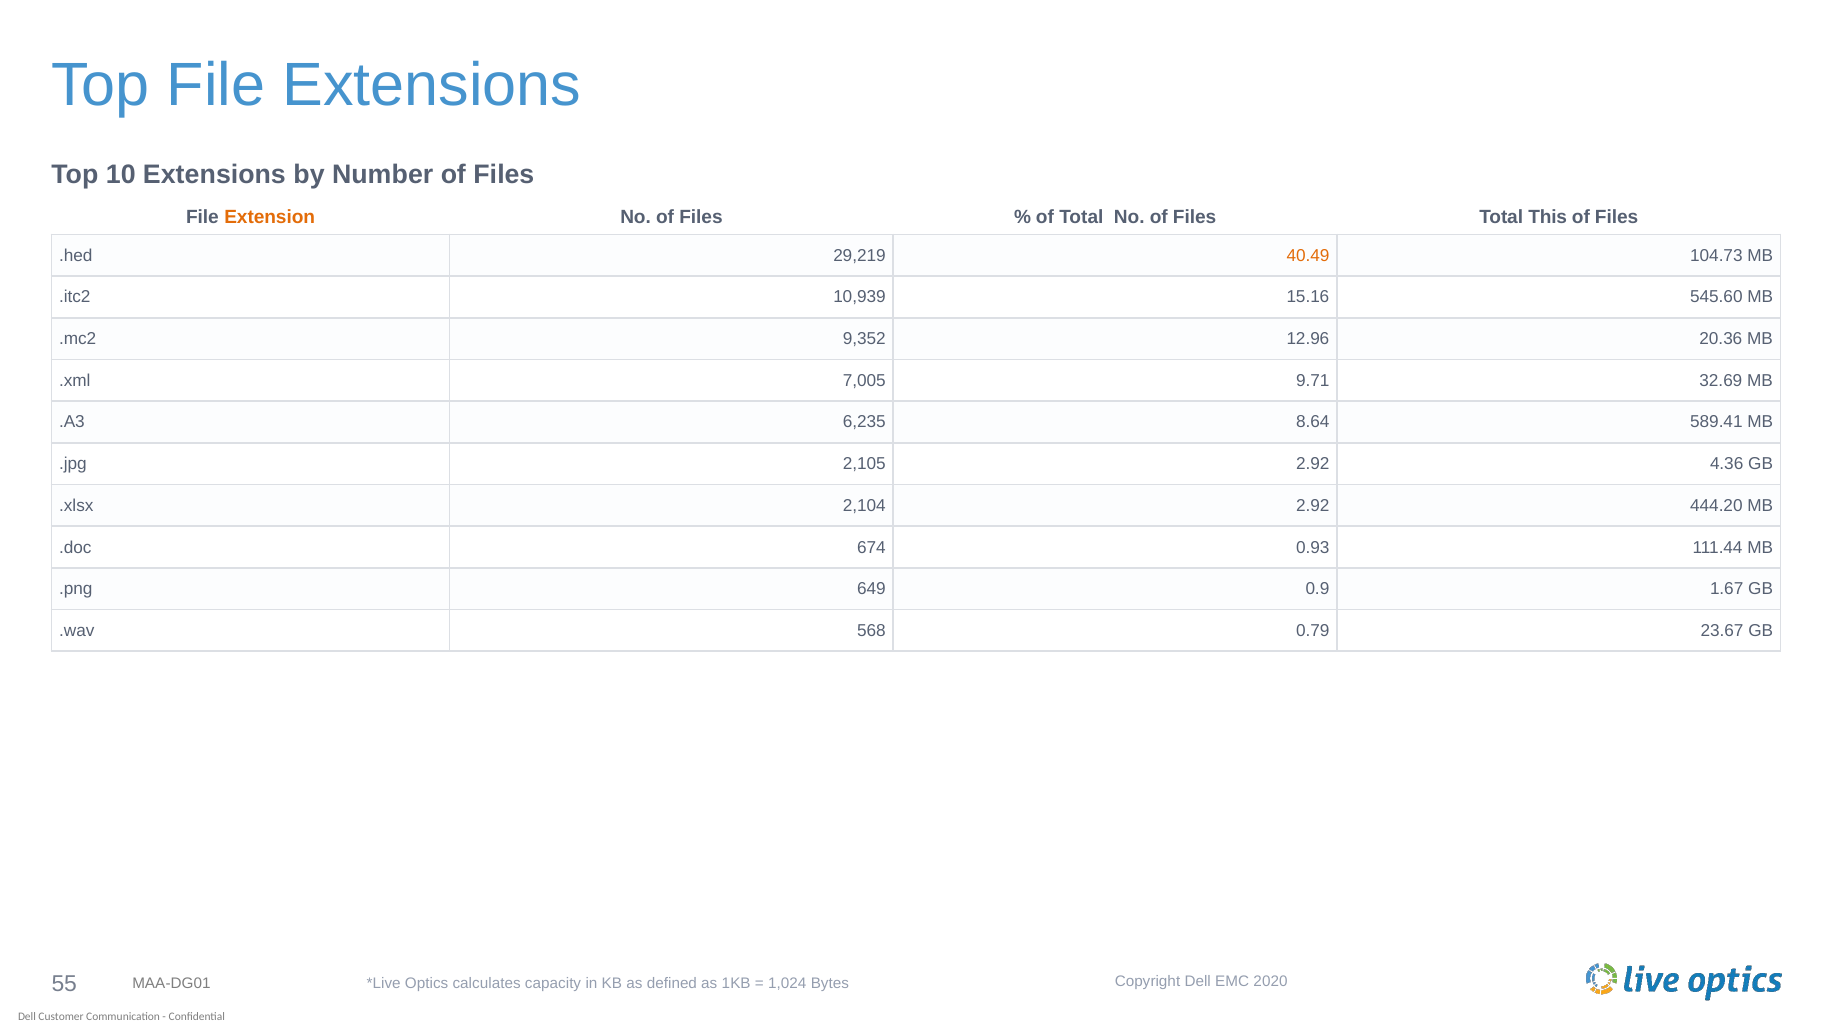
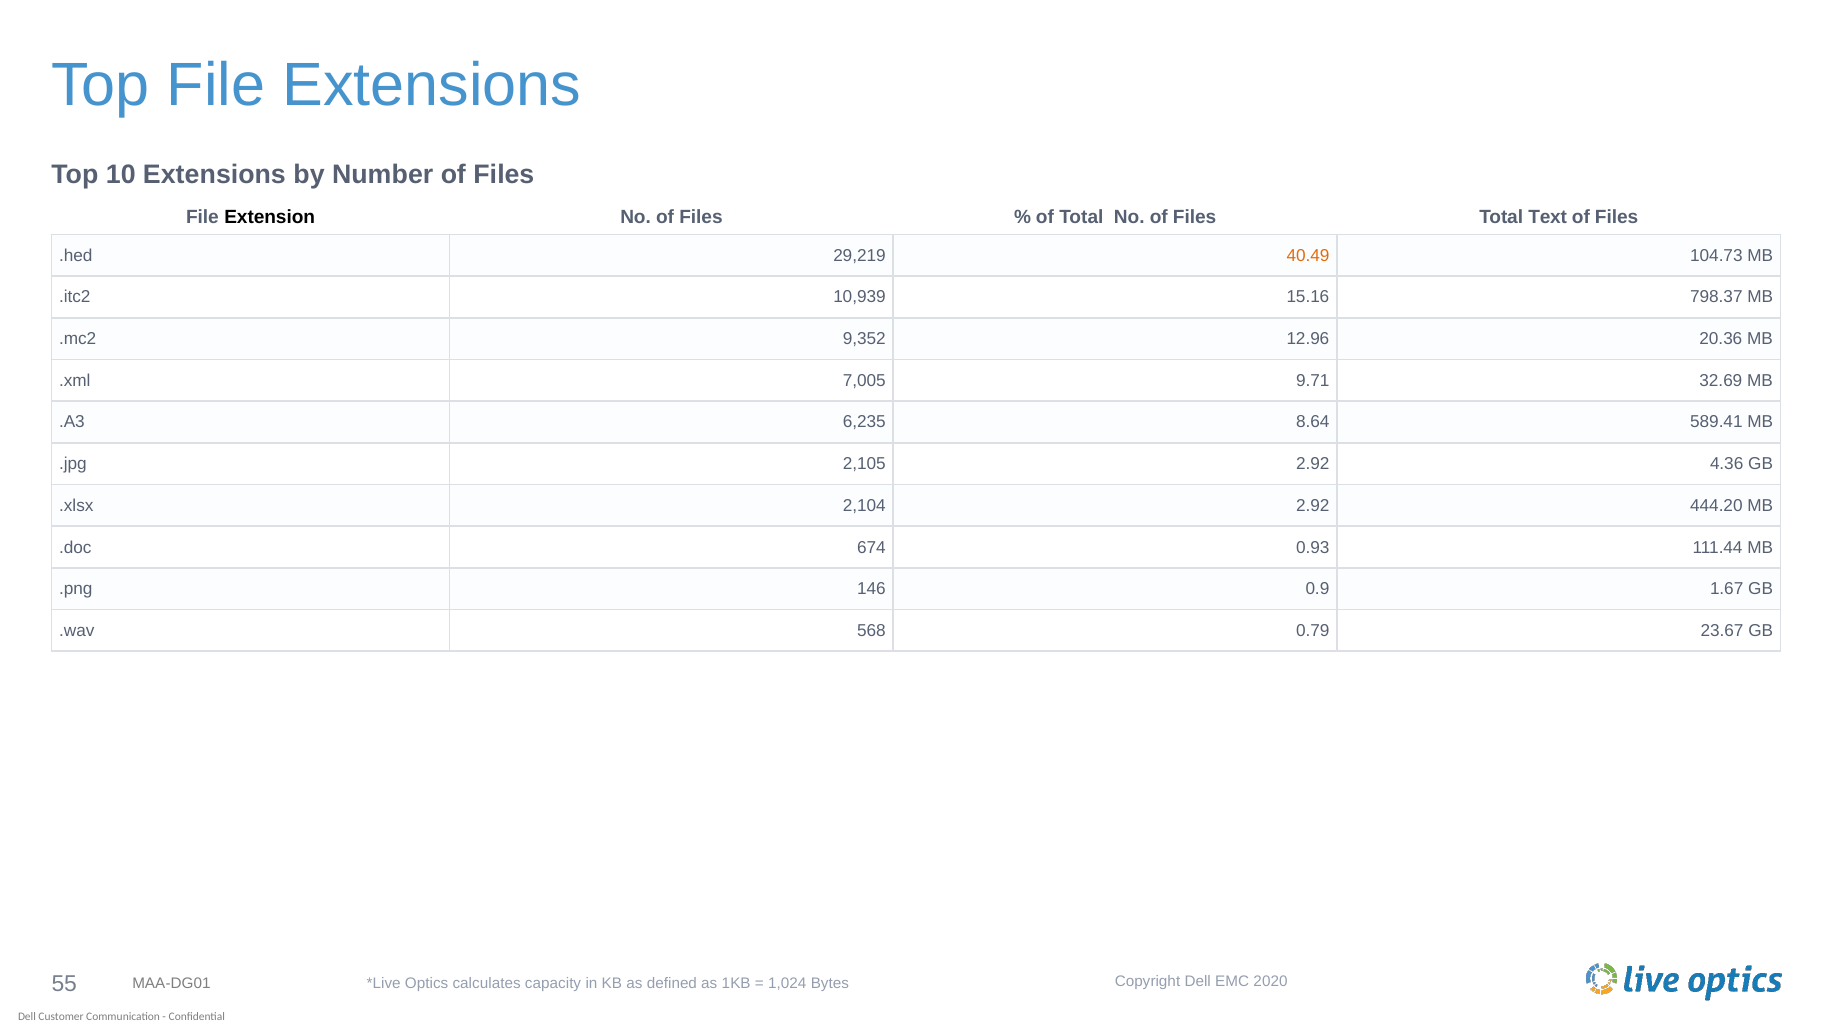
Extension colour: orange -> black (270, 217)
This: This -> Text (1548, 217)
545.60: 545.60 -> 798.37 (1716, 297)
649: 649 -> 146 (871, 589)
